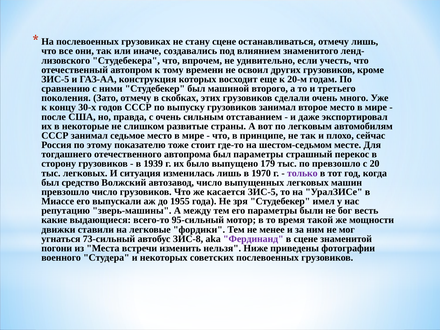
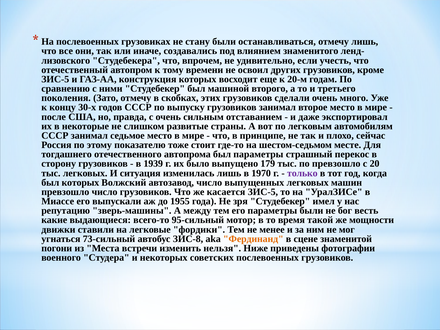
стану сцене: сцене -> были (224, 42)
был средство: средство -> которых (80, 183)
Фердинанд colour: purple -> orange (253, 239)
